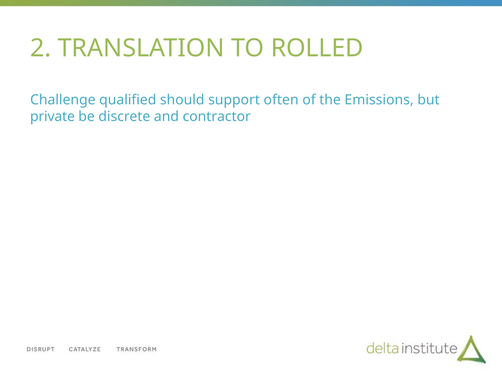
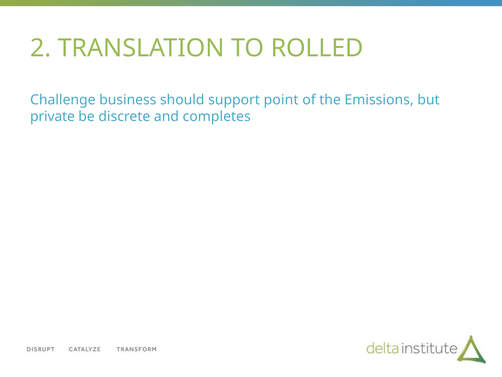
qualified: qualified -> business (128, 100)
often: often -> point (281, 100)
contractor: contractor -> completes (217, 116)
